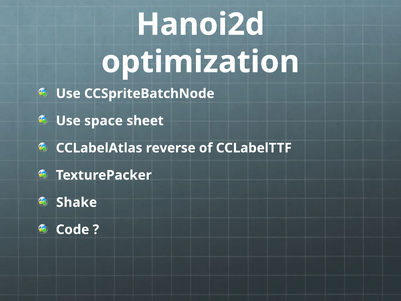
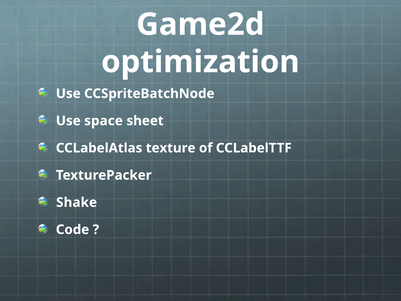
Hanoi2d: Hanoi2d -> Game2d (200, 24)
reverse: reverse -> texture (171, 148)
